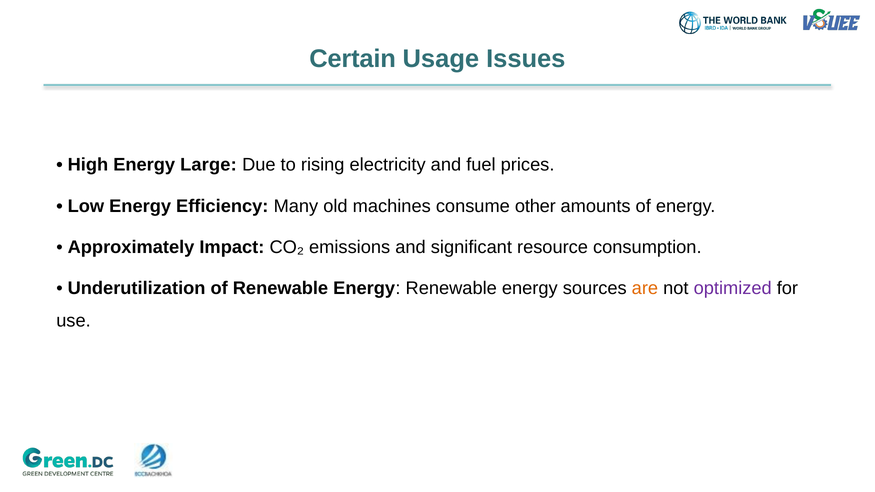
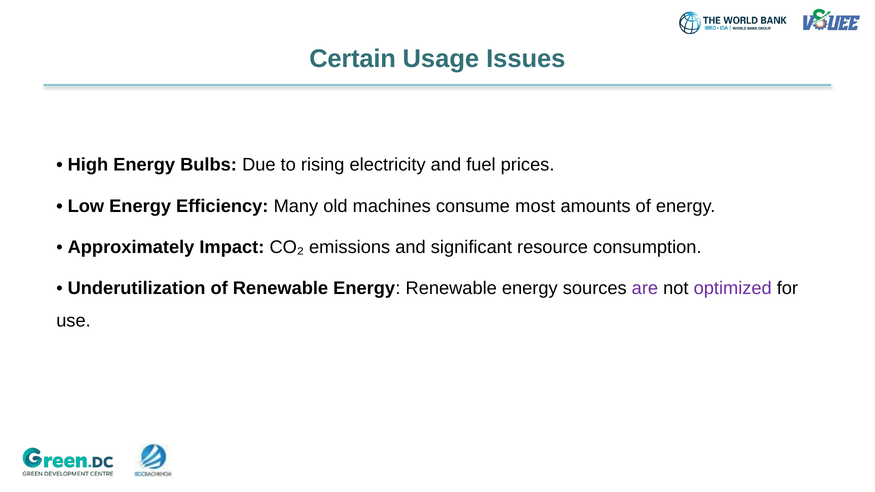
Large: Large -> Bulbs (209, 165)
other: other -> most (535, 206)
are colour: orange -> purple (645, 288)
